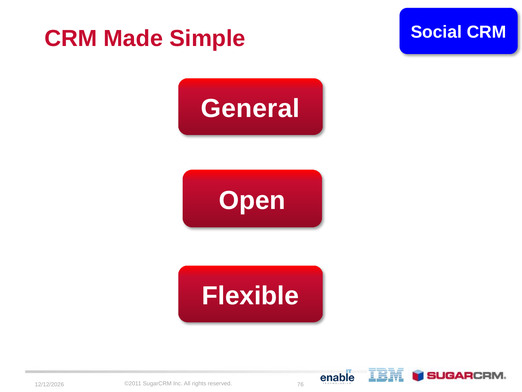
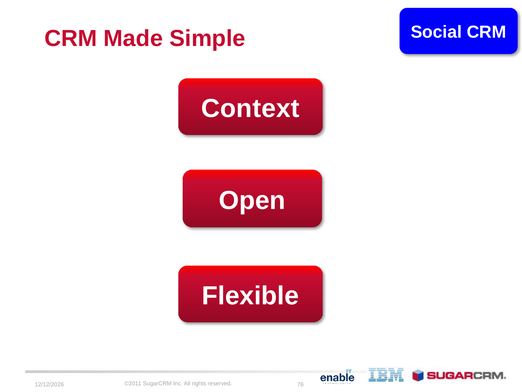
General: General -> Context (250, 108)
